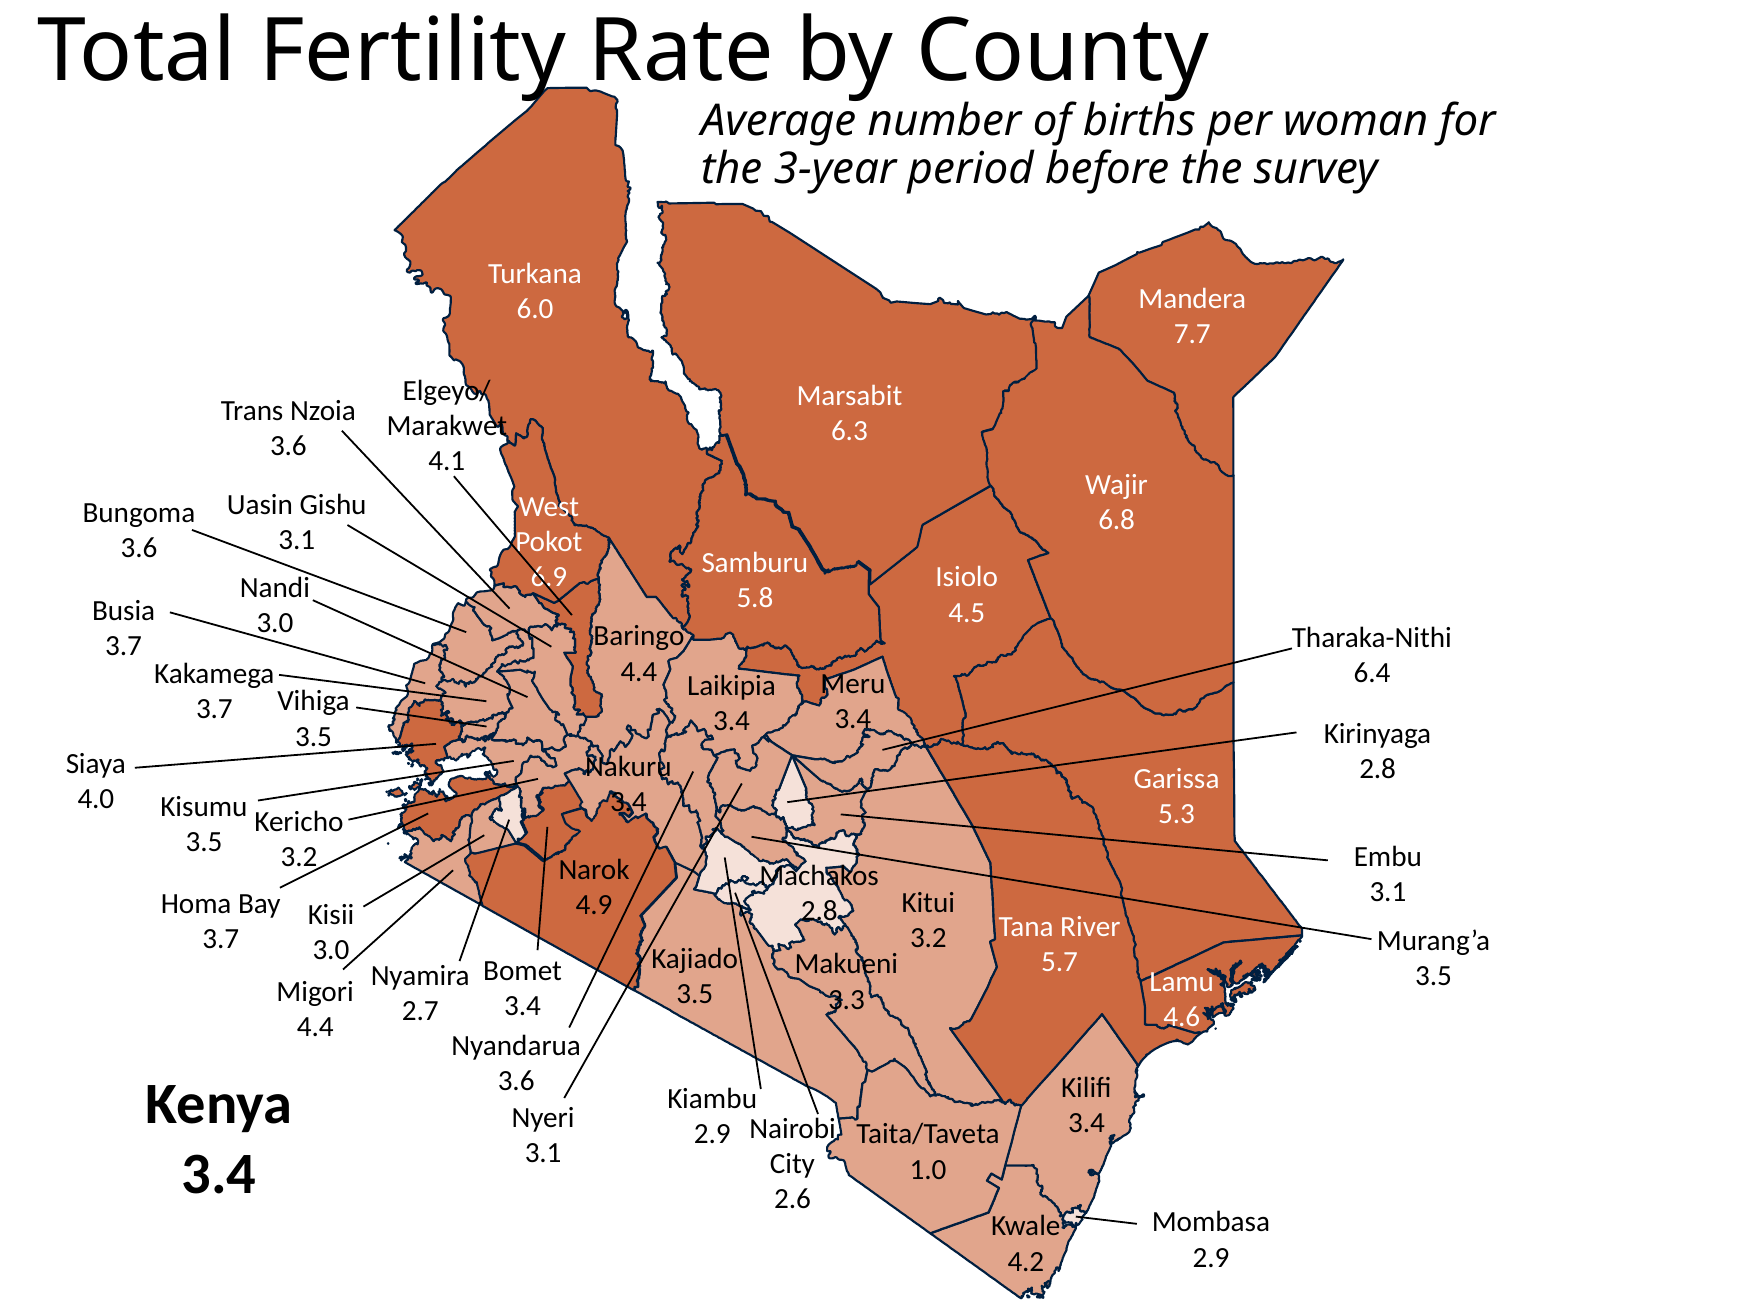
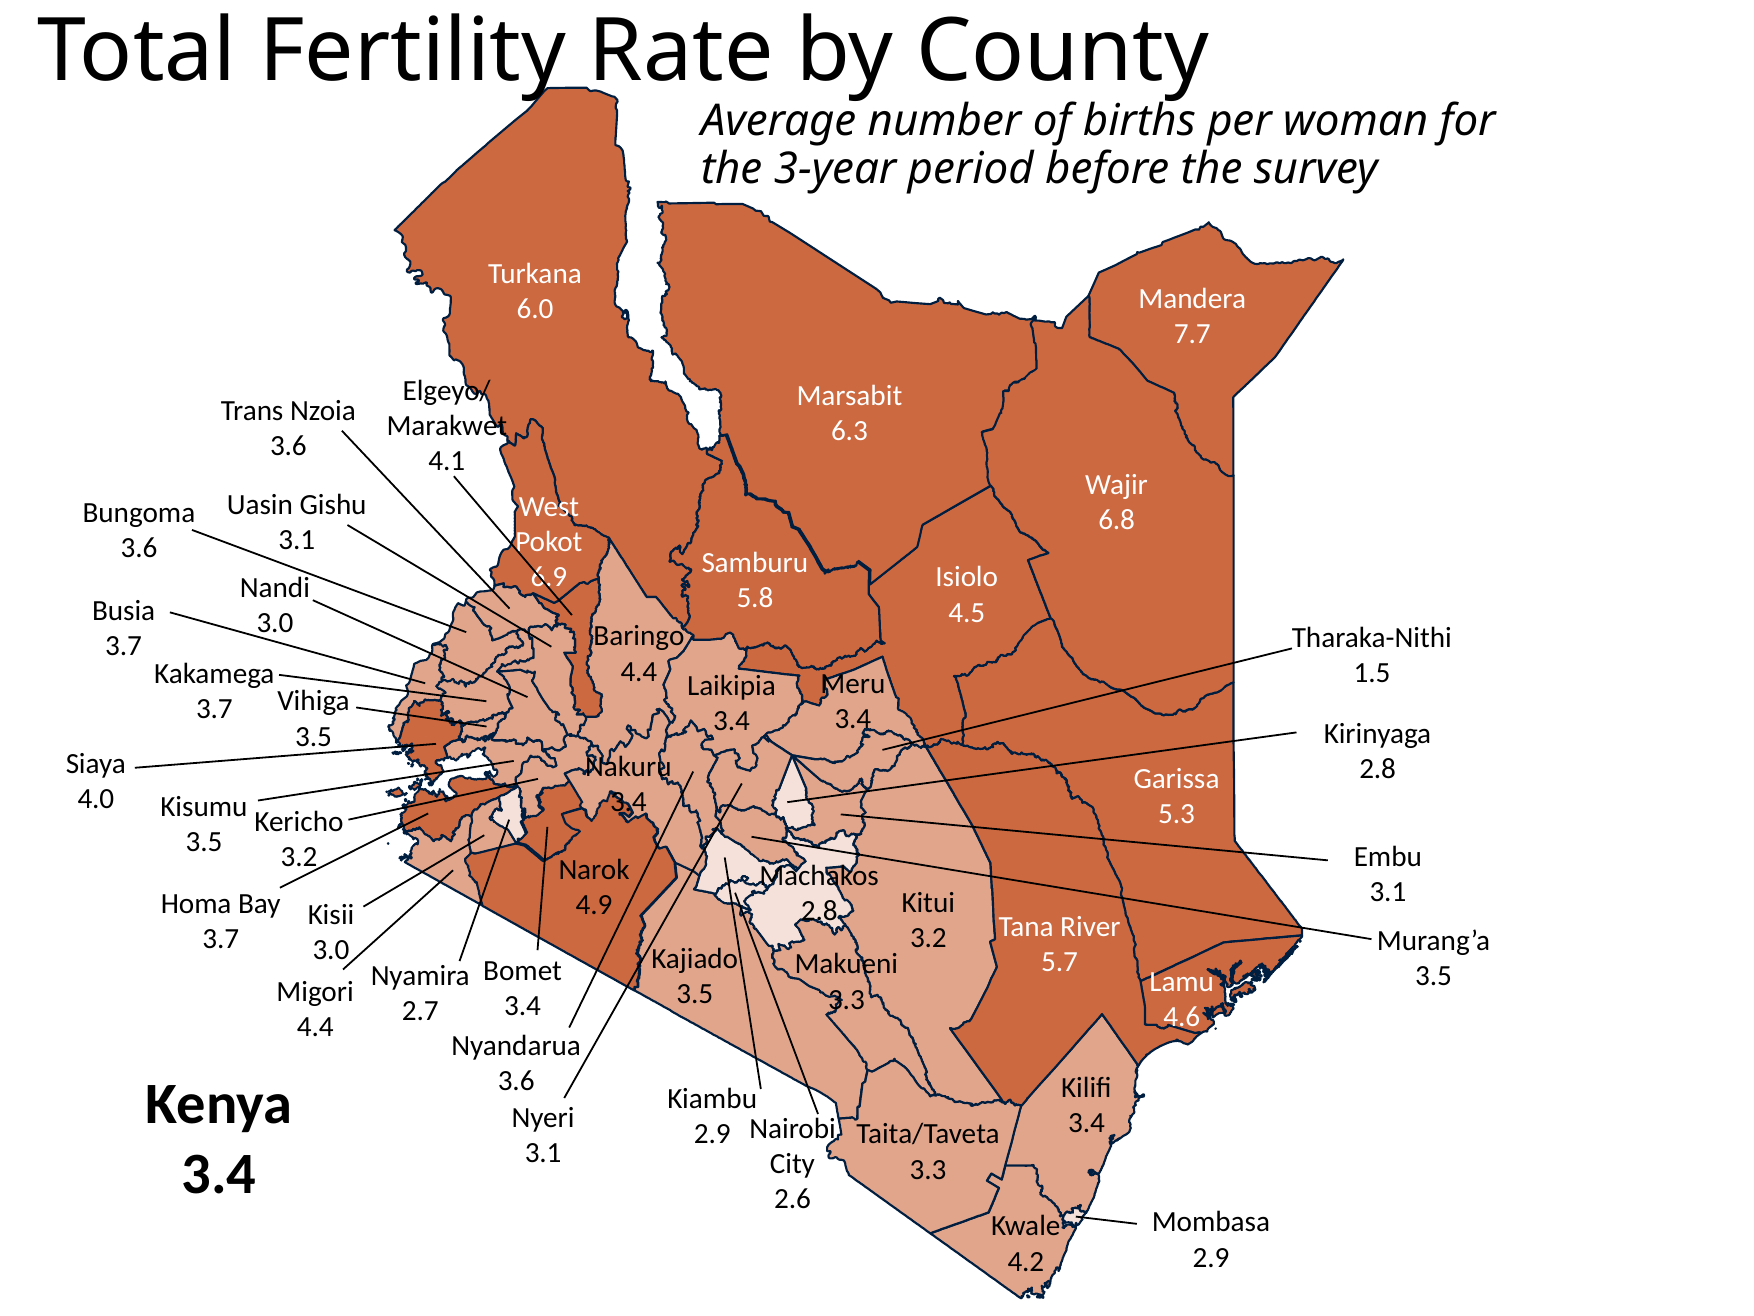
6.4: 6.4 -> 1.5 (1372, 673)
1.0: 1.0 -> 3.3 (928, 1169)
